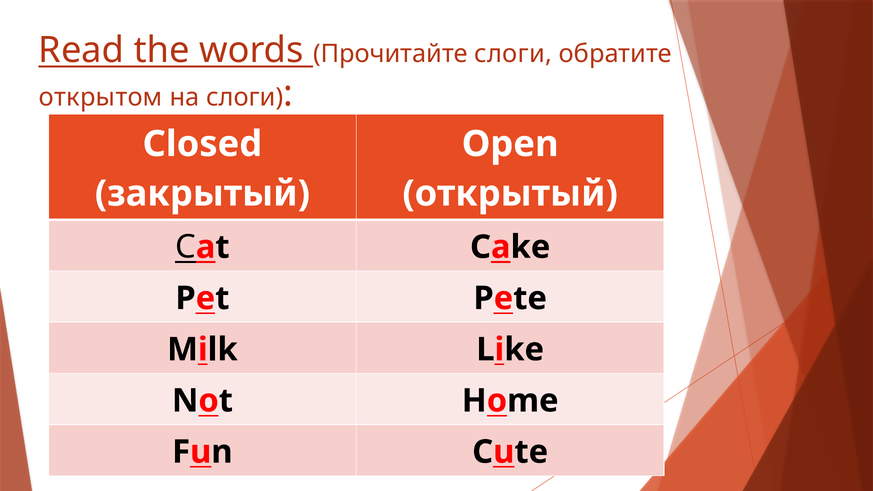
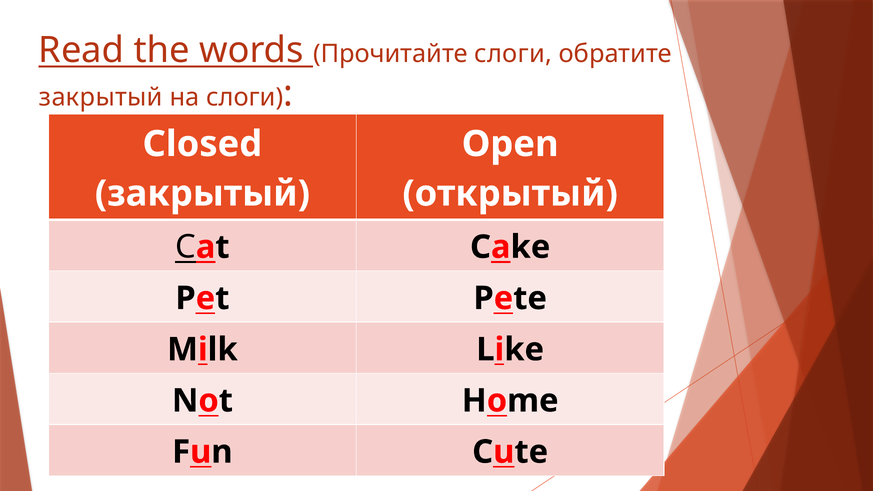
открытом: открытом -> закрытый (101, 97)
